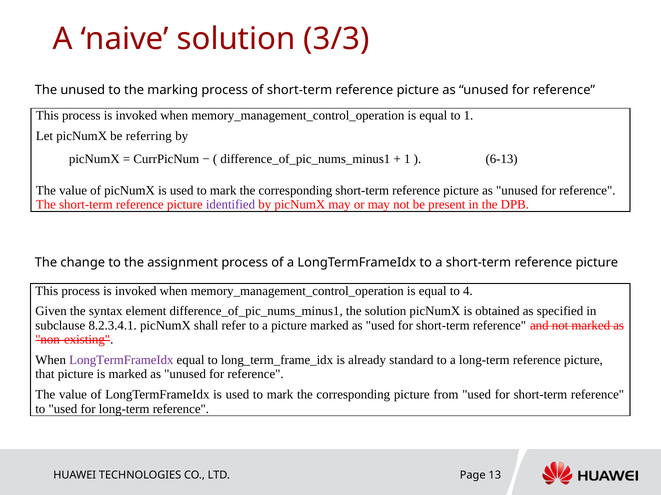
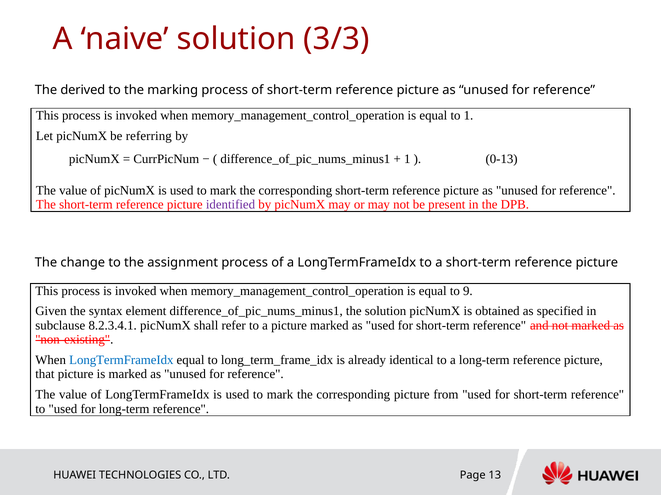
The unused: unused -> derived (83, 90)
6‑13: 6‑13 -> 0‑13 (502, 159)
4: 4 -> 9 (468, 291)
LongTermFrameIdx colour: purple -> blue (121, 361)
standard: standard -> identical (411, 361)
